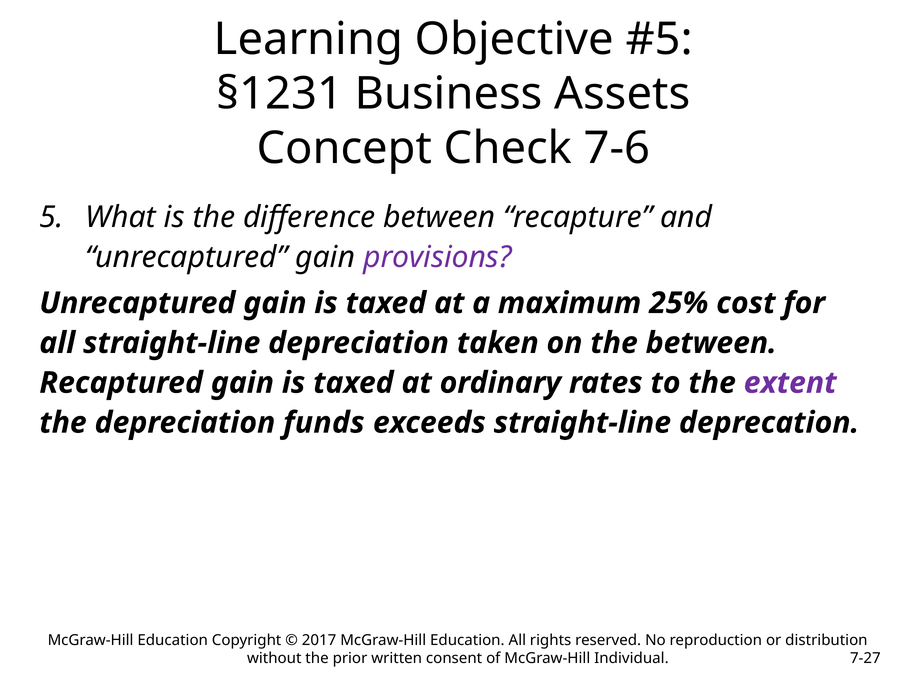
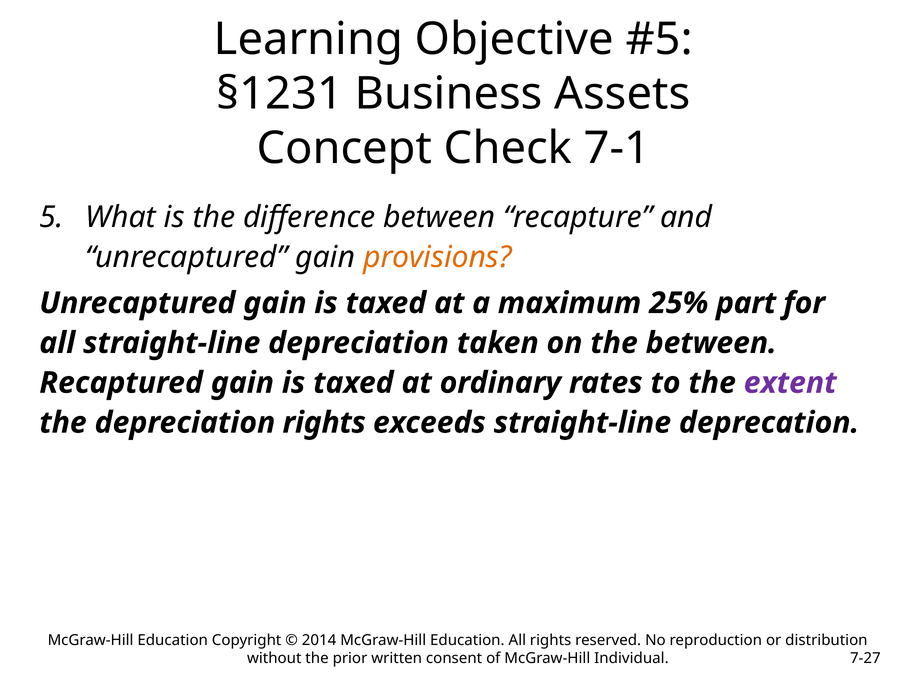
7-6: 7-6 -> 7-1 (617, 148)
provisions colour: purple -> orange (438, 257)
cost: cost -> part (746, 303)
depreciation funds: funds -> rights (324, 423)
2017: 2017 -> 2014 (319, 640)
